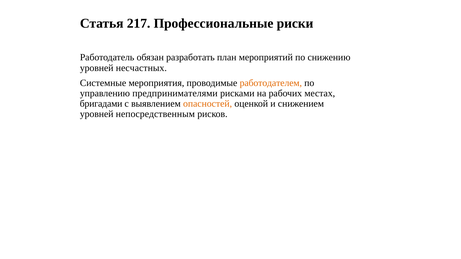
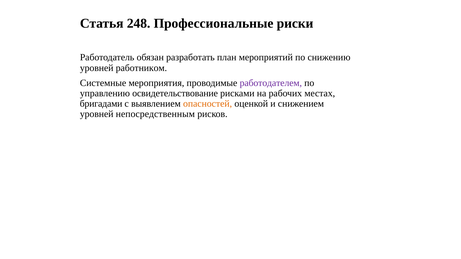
217: 217 -> 248 (139, 23)
несчастных: несчастных -> работником (141, 68)
работодателем colour: orange -> purple (271, 83)
предпринимателями: предпринимателями -> освидетельствование (175, 94)
